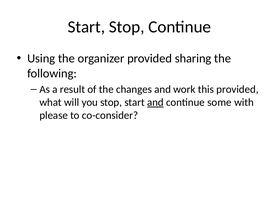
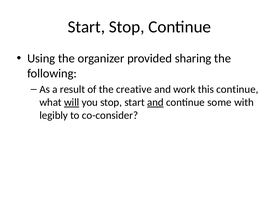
changes: changes -> creative (134, 89)
this provided: provided -> continue (237, 89)
will underline: none -> present (72, 102)
please: please -> legibly (54, 115)
